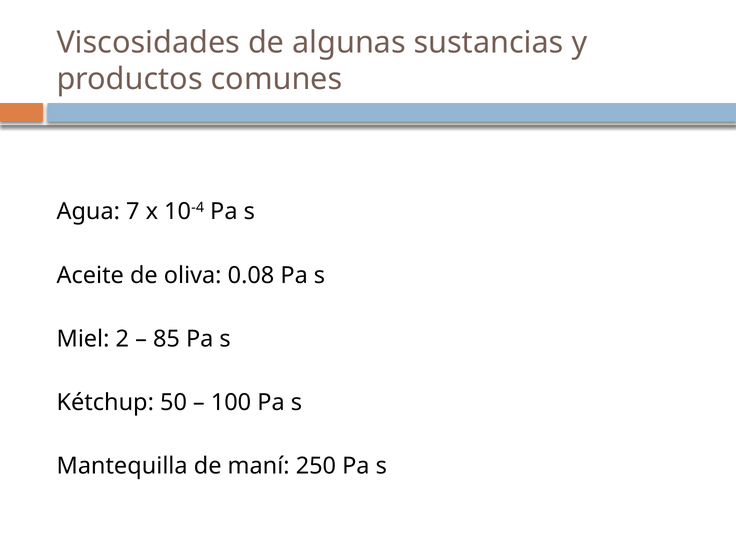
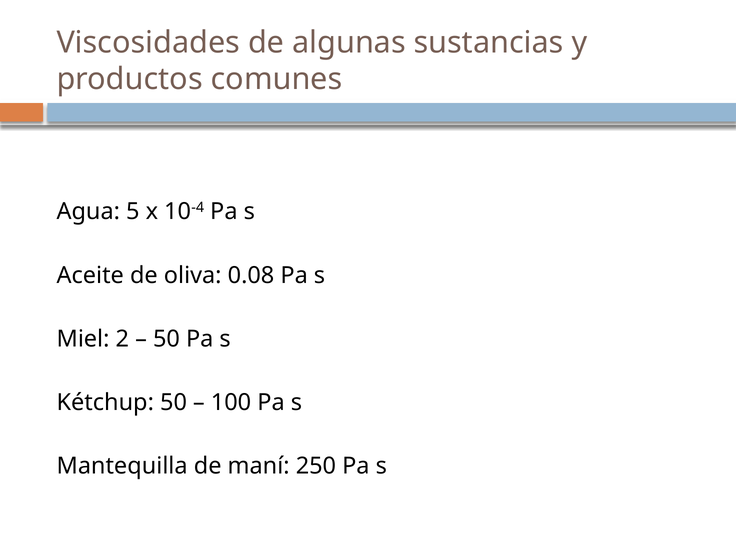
7: 7 -> 5 (133, 212)
85: 85 -> 50 (166, 339)
